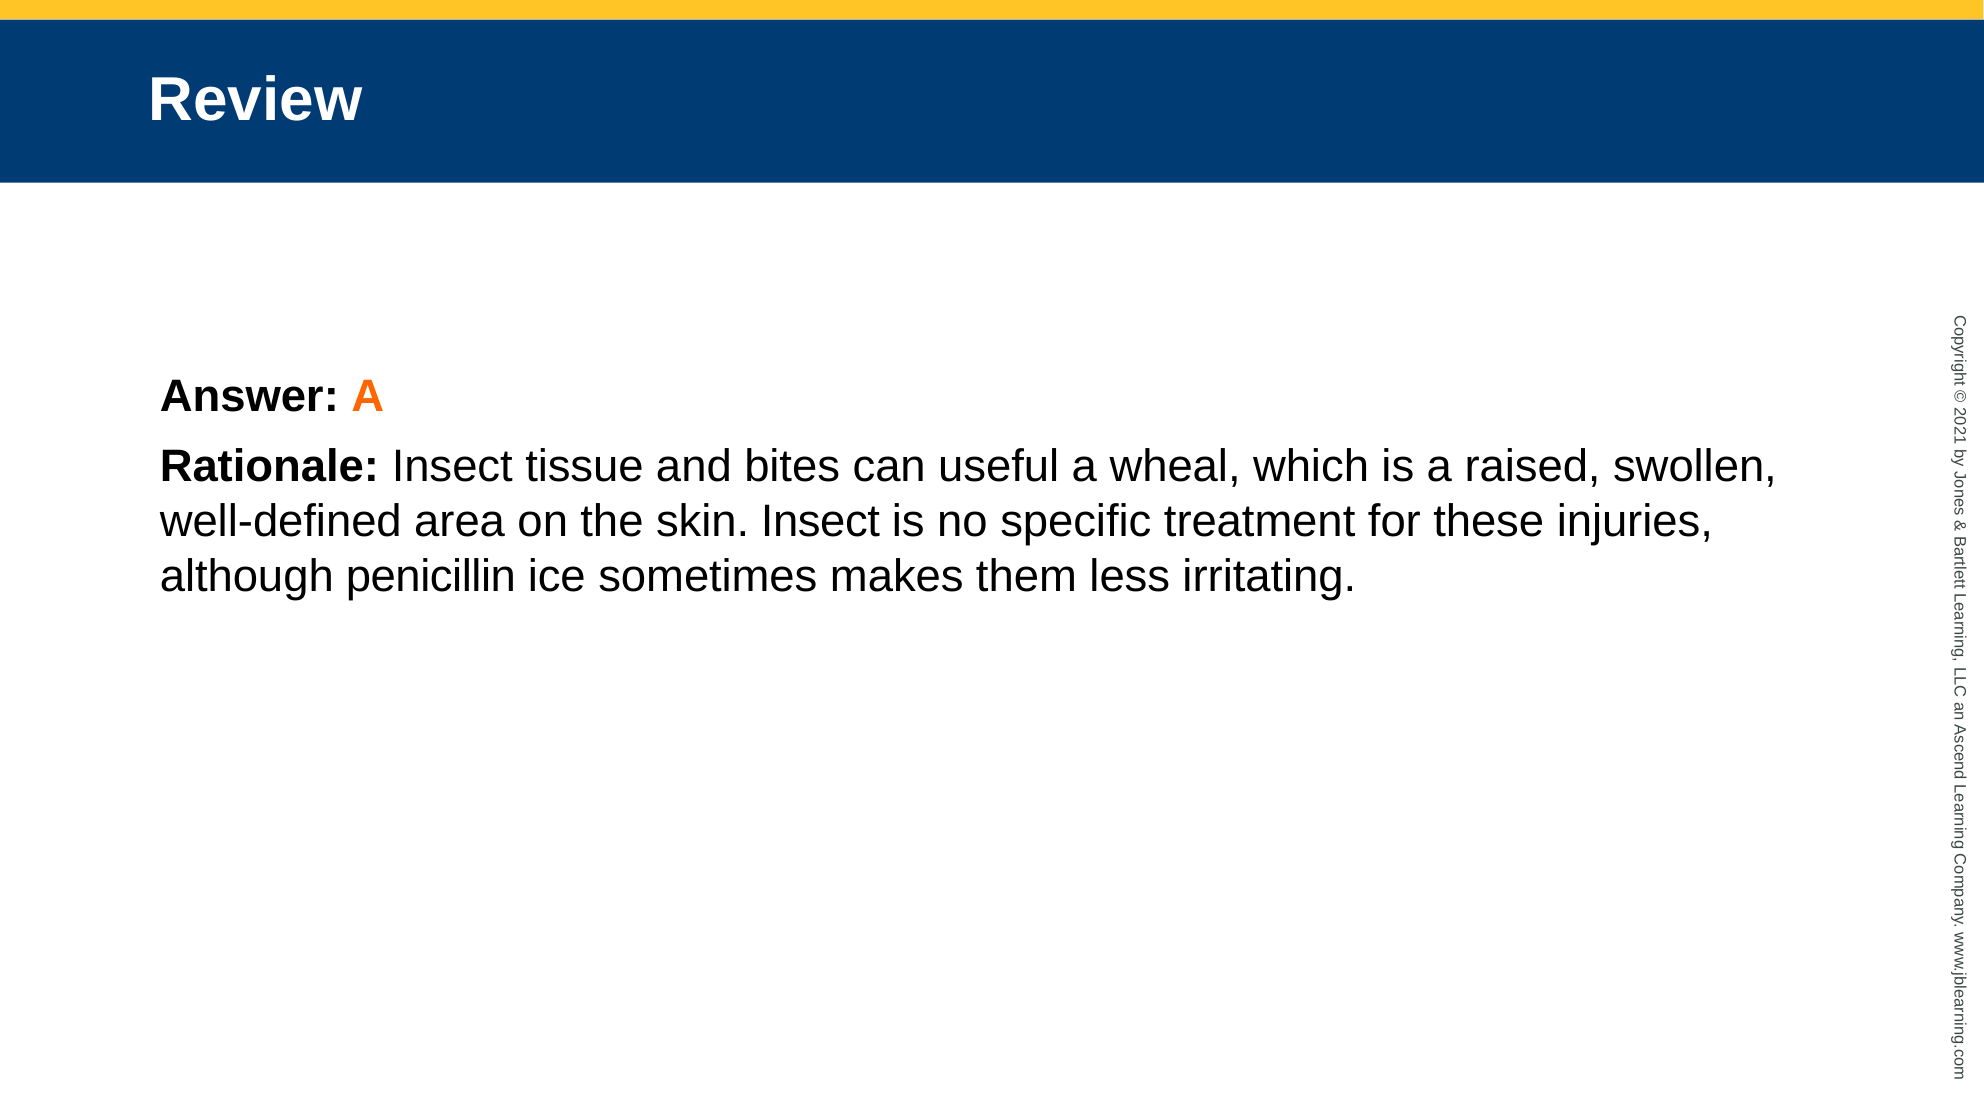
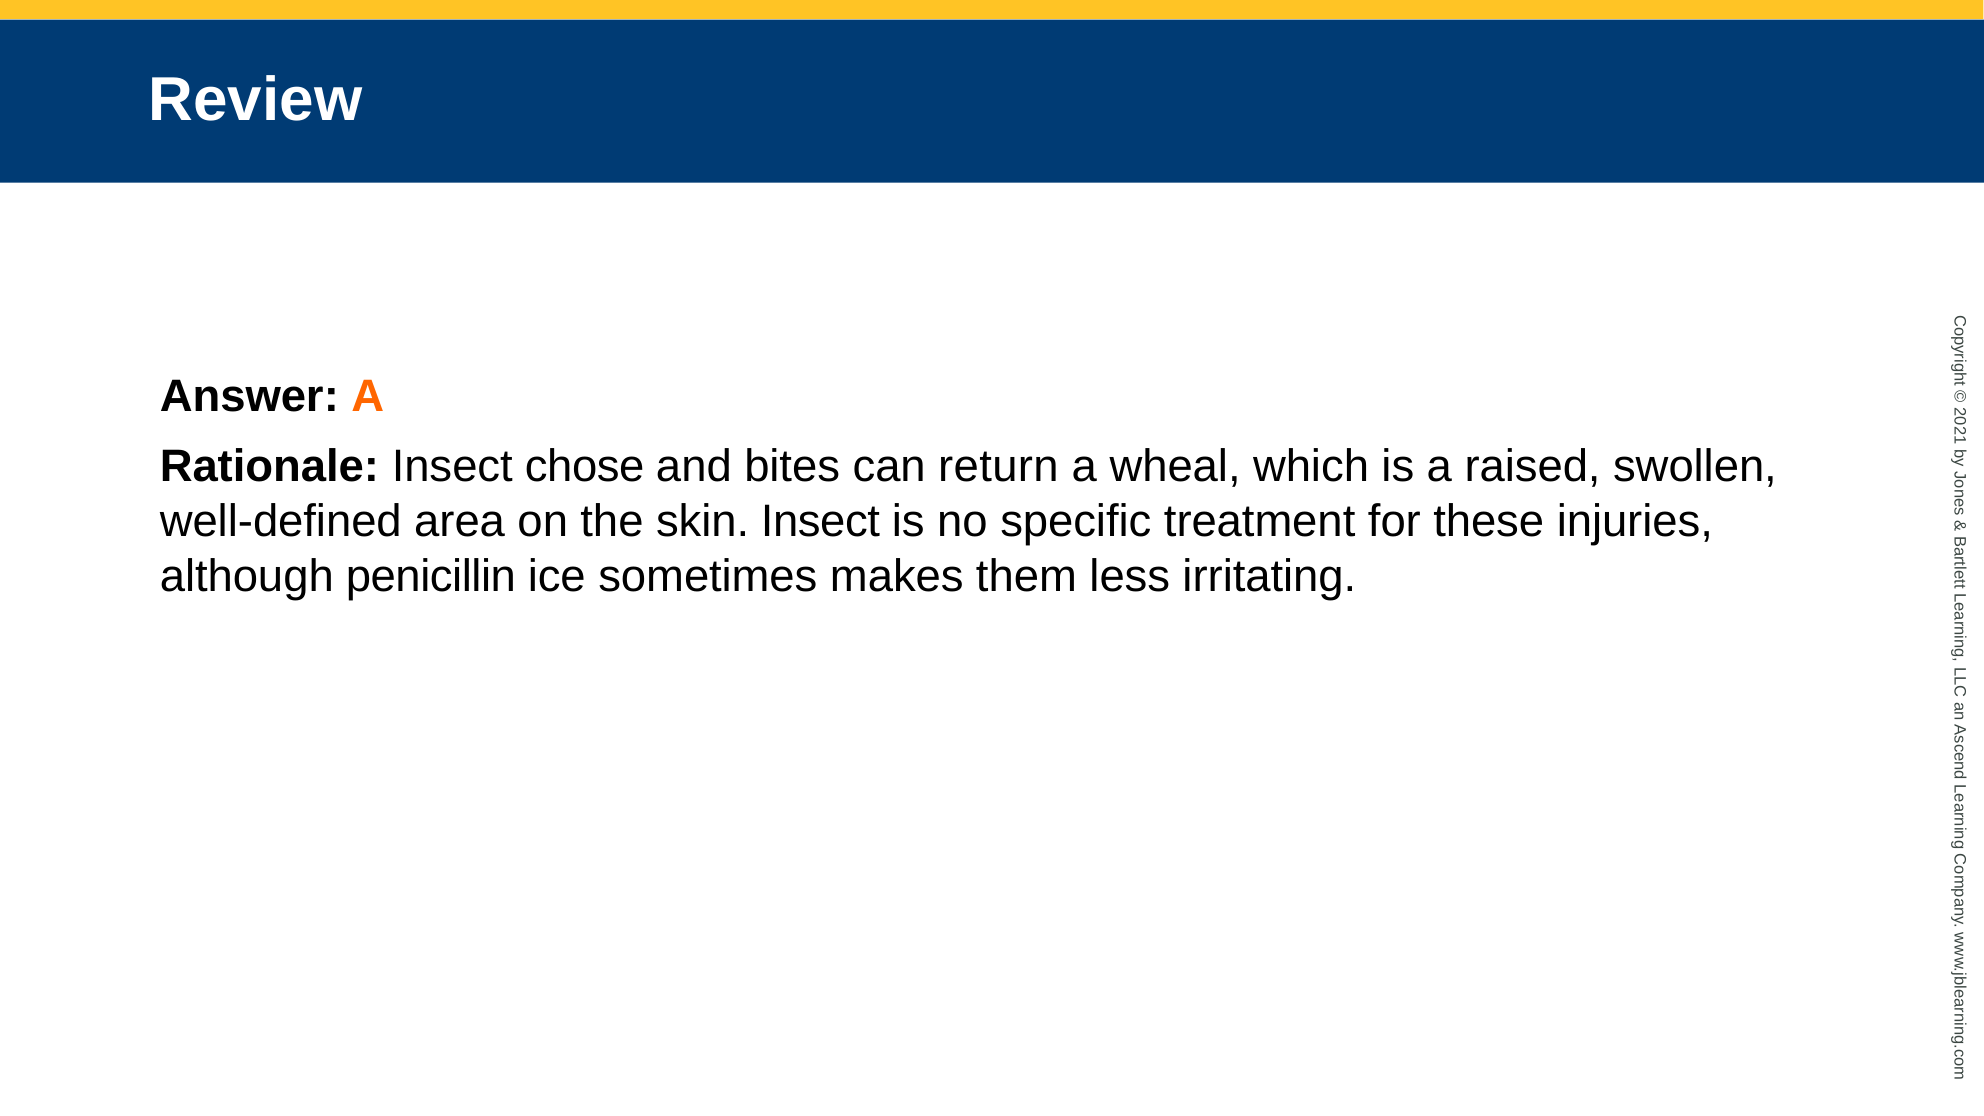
tissue: tissue -> chose (585, 467)
useful: useful -> return (998, 467)
